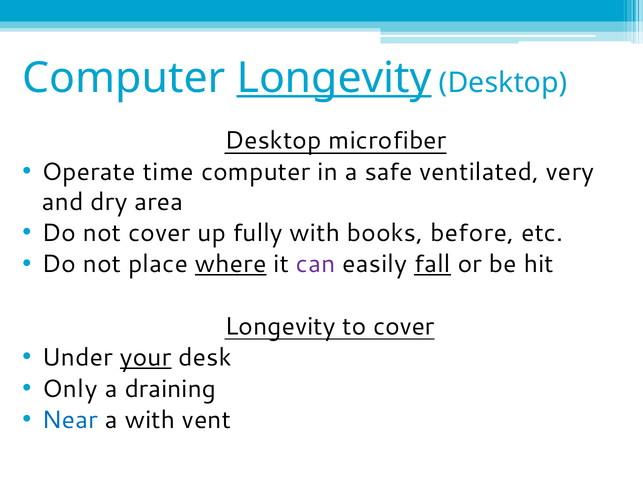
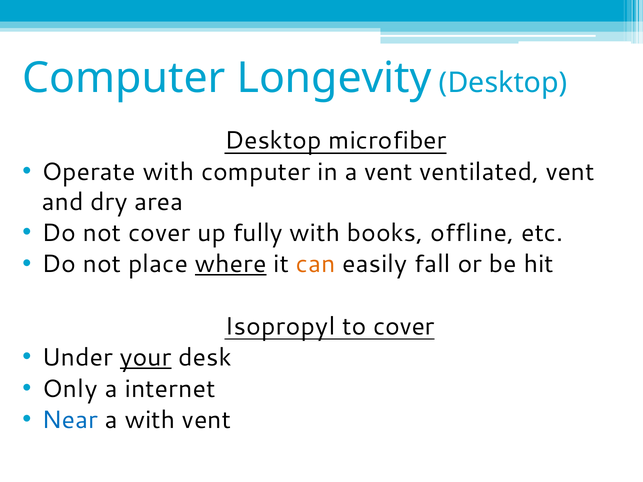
Longevity underline: present -> none (334, 78)
Operate time: time -> with (168, 172)
a safe: safe -> vent (389, 172)
ventilated very: very -> vent (570, 172)
before: before -> offline (472, 233)
can colour: purple -> orange (316, 264)
fall underline: present -> none (432, 264)
Longevity: Longevity -> Isopropyl (280, 327)
draining: draining -> internet (170, 389)
